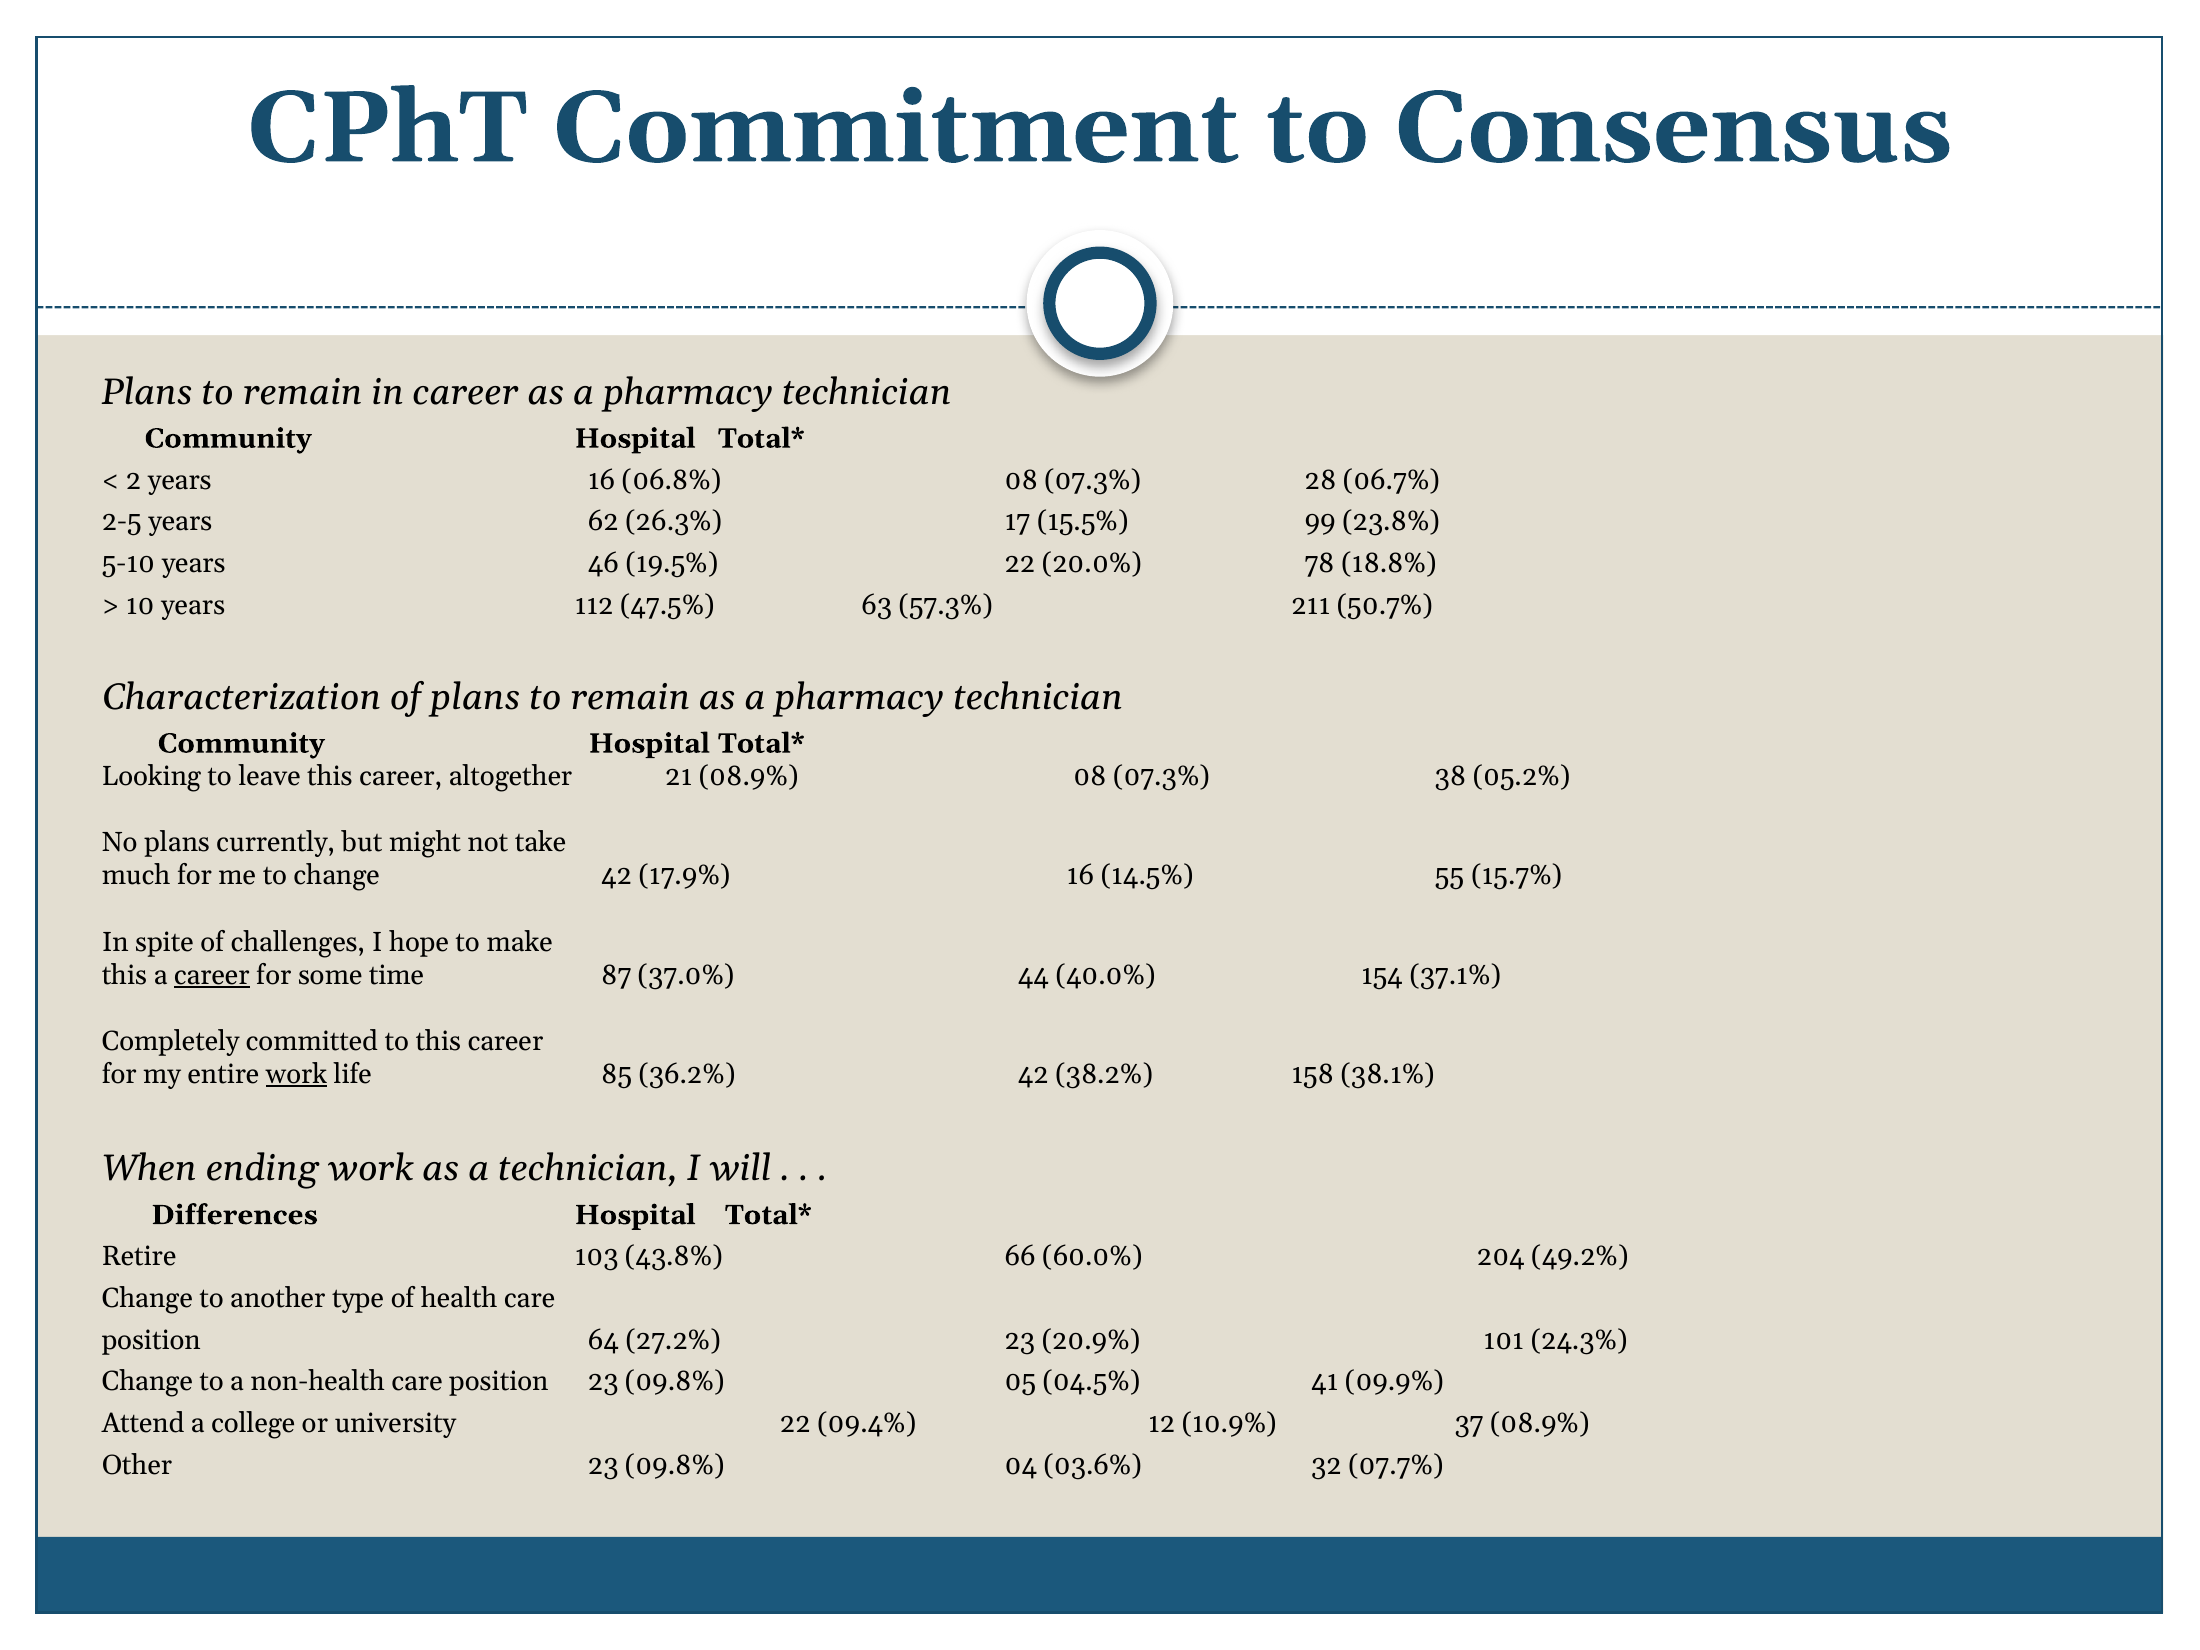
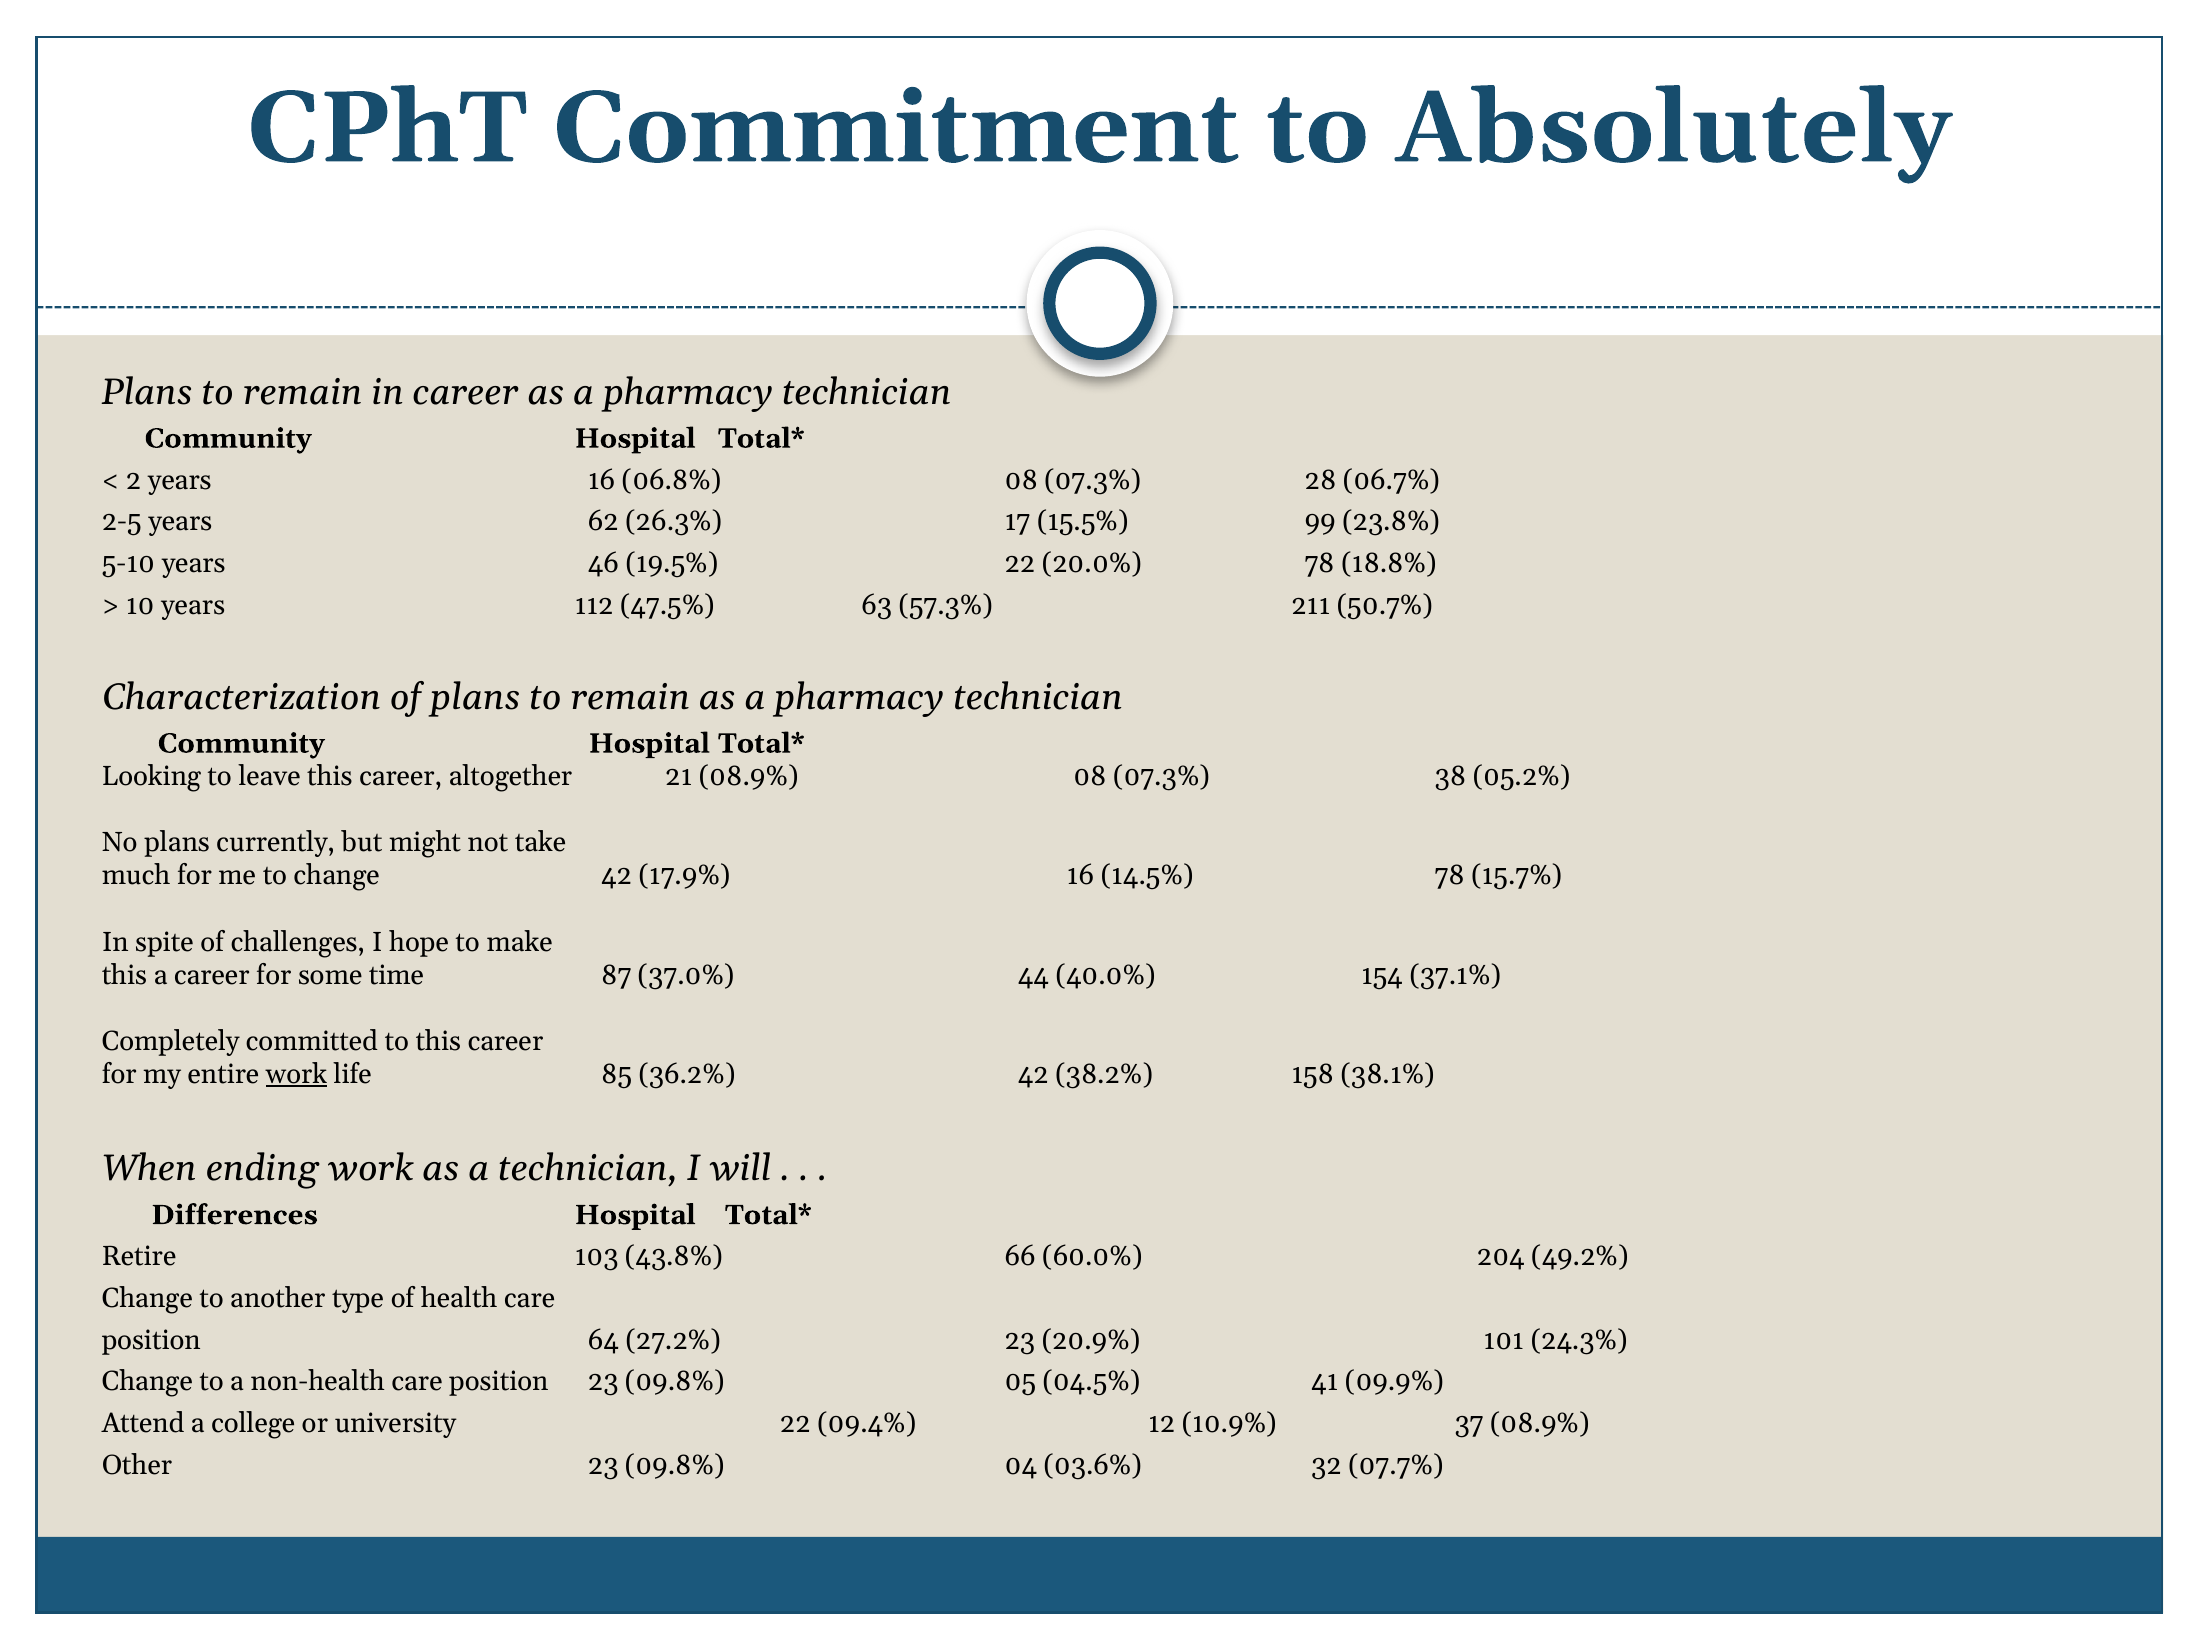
Consensus: Consensus -> Absolutely (1673, 128)
14.5% 55: 55 -> 78 (1450, 876)
career underline: present -> none (212, 975)
